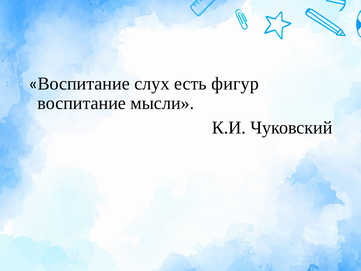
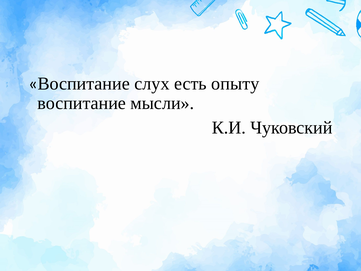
фигур: фигур -> опыту (235, 84)
